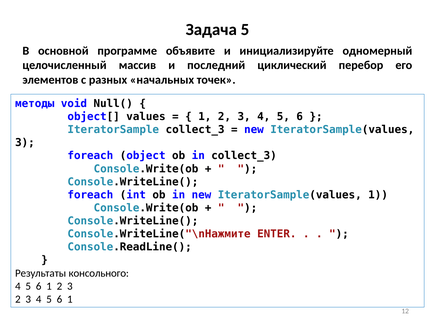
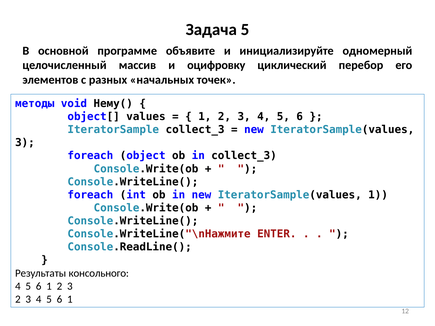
последний: последний -> оцифровку (216, 65)
Null(: Null( -> Нему( (113, 104)
